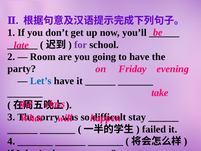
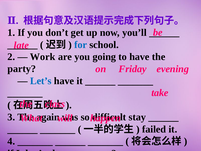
for colour: purple -> blue (81, 45)
Room: Room -> Work (43, 57)
sorry: sorry -> again (48, 117)
